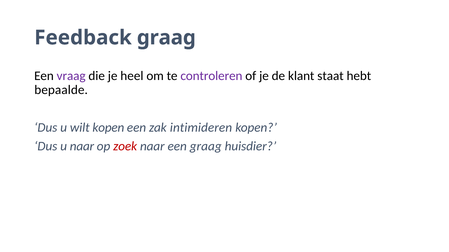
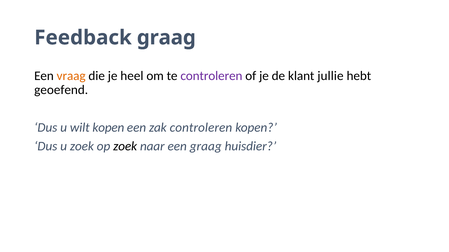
vraag colour: purple -> orange (71, 76)
staat: staat -> jullie (330, 76)
bepaalde: bepaalde -> geoefend (61, 90)
zak intimideren: intimideren -> controleren (201, 128)
u naar: naar -> zoek (82, 147)
zoek colour: red -> black (125, 147)
